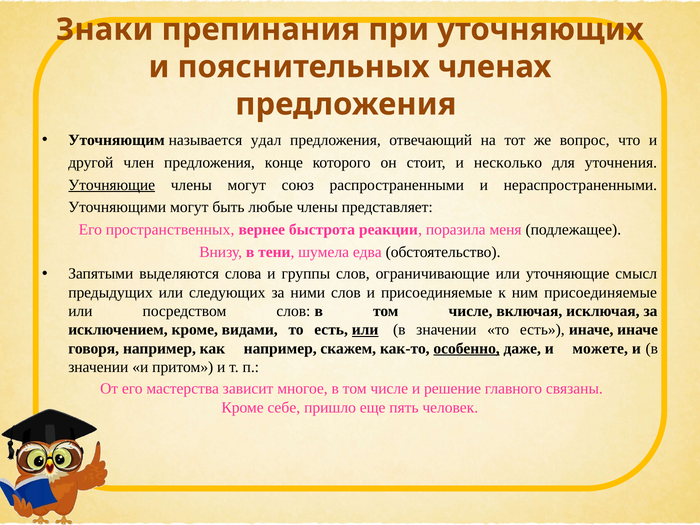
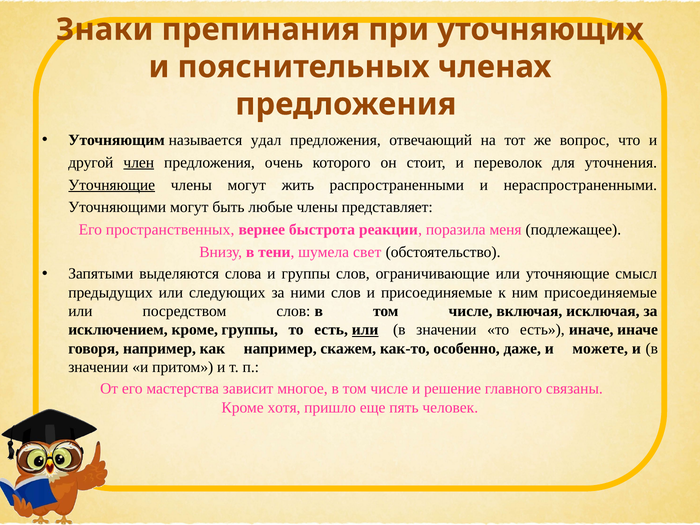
член underline: none -> present (139, 163)
конце: конце -> очень (284, 163)
несколько: несколько -> переволок (508, 163)
союз: союз -> жить (298, 185)
едва: едва -> свет (367, 252)
кроме видами: видами -> группы (250, 330)
особенно underline: present -> none (467, 348)
себе: себе -> хотя (284, 408)
